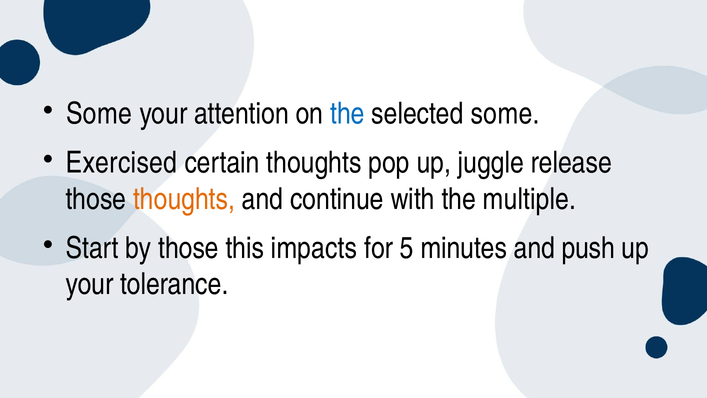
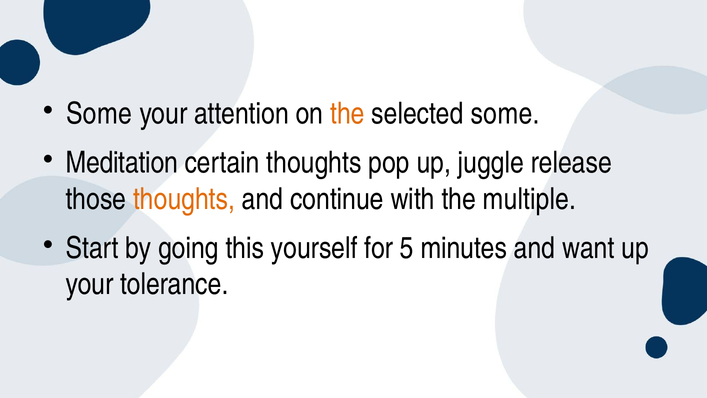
the colour: blue -> orange (347, 114)
Exercised: Exercised -> Meditation (122, 163)
by those: those -> going (188, 248)
impacts: impacts -> yourself (314, 248)
push: push -> want (588, 248)
